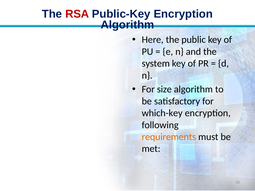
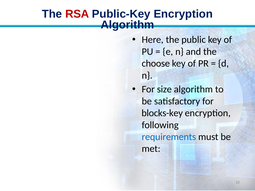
system: system -> choose (156, 64)
which-key: which-key -> blocks-key (162, 113)
requirements colour: orange -> blue (169, 137)
